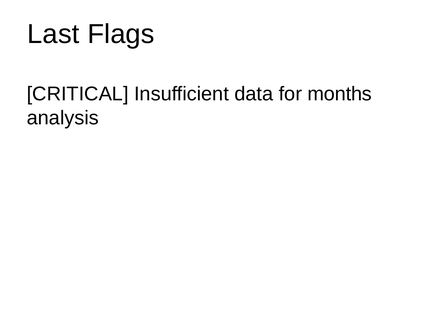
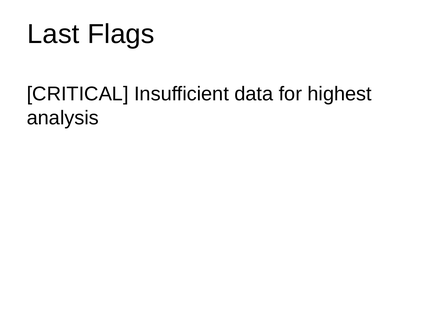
months: months -> highest (340, 94)
